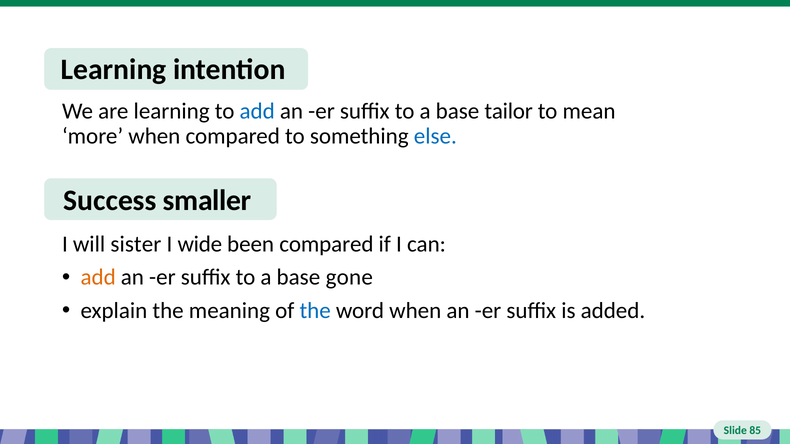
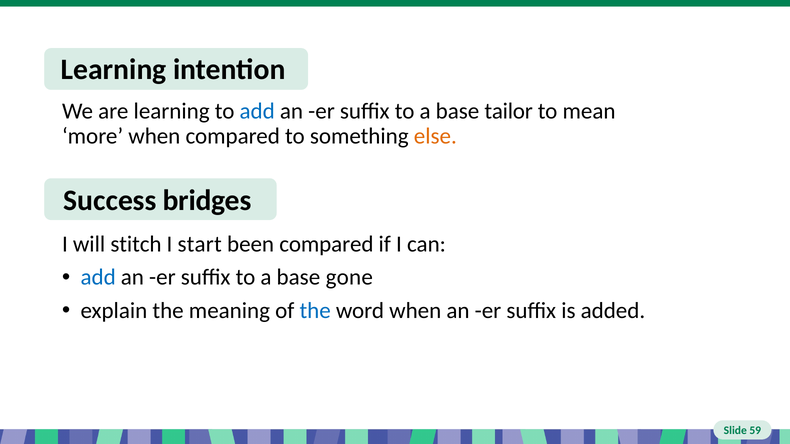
else colour: blue -> orange (435, 136)
smaller: smaller -> bridges (207, 201)
sister: sister -> stitch (136, 244)
wide: wide -> start (200, 244)
add colour: orange -> blue (98, 278)
85: 85 -> 59 (755, 431)
